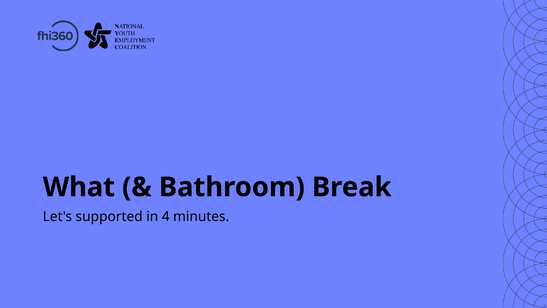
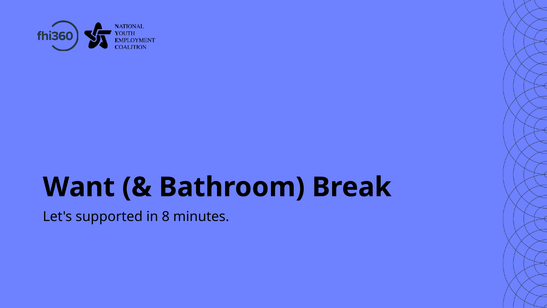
What: What -> Want (79, 187)
4: 4 -> 8 (166, 217)
